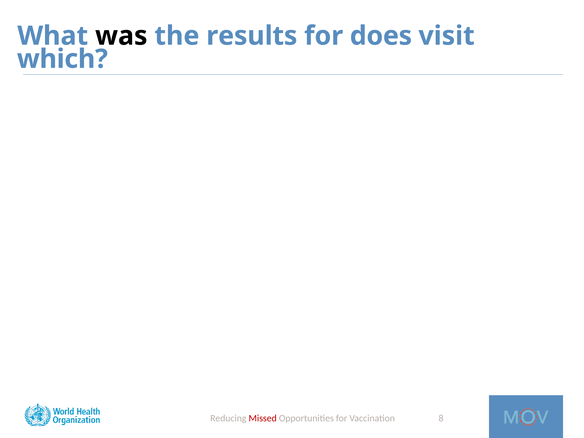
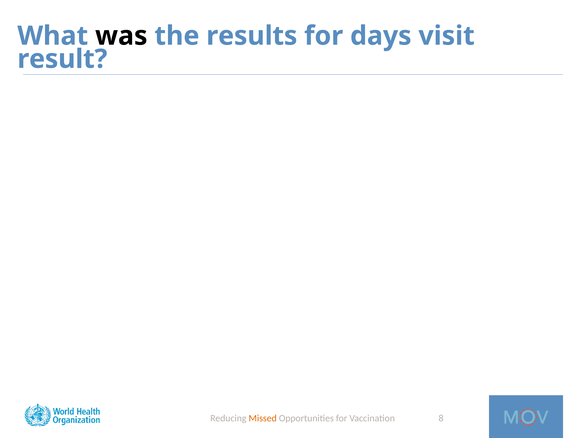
does: does -> days (381, 36)
which: which -> result (62, 59)
Missed colour: red -> orange (263, 418)
